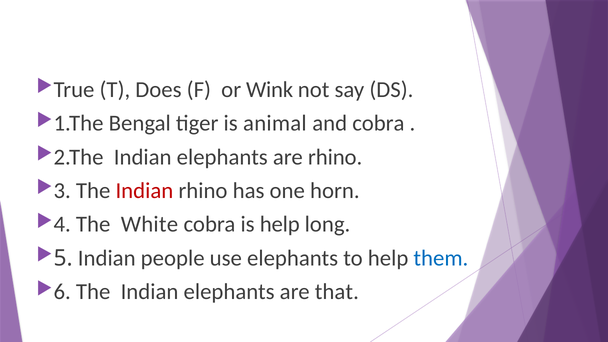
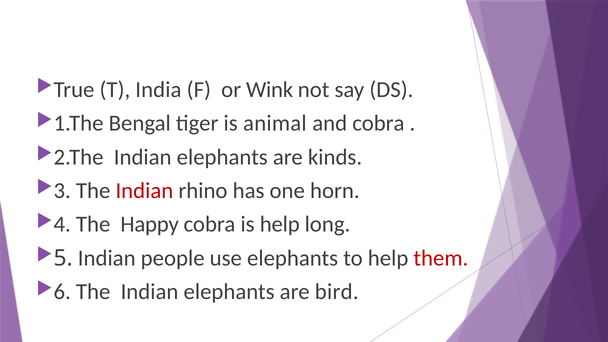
Does: Does -> India (158, 90)
are rhino: rhino -> kinds (335, 157)
White: White -> Happy (150, 224)
them colour: blue -> red (441, 258)
that: that -> bird (337, 292)
